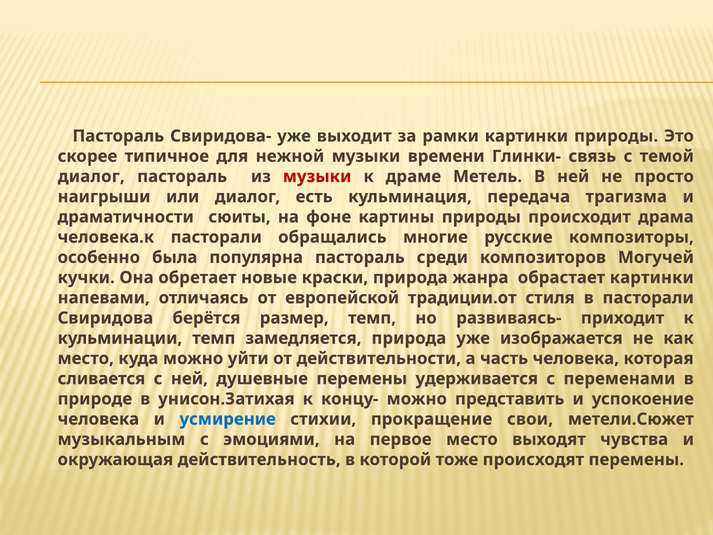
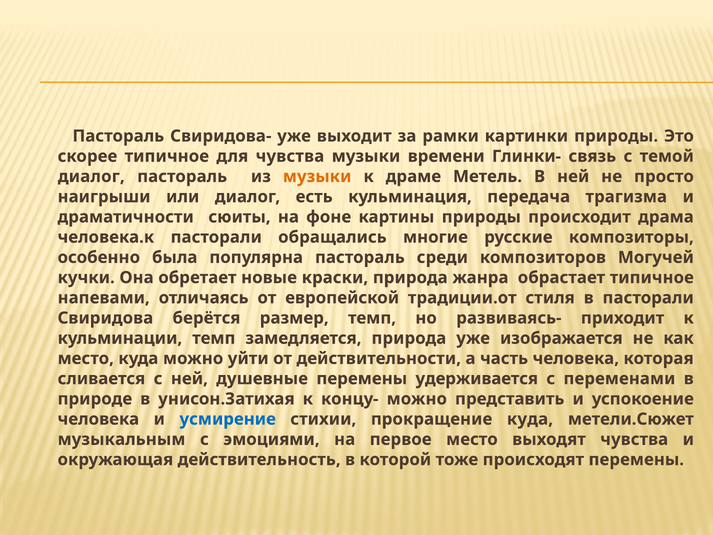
для нежной: нежной -> чувства (290, 156)
музыки colour: red -> orange (317, 176)
обрастает картинки: картинки -> типичное (652, 277)
прокращение свои: свои -> куда (530, 419)
